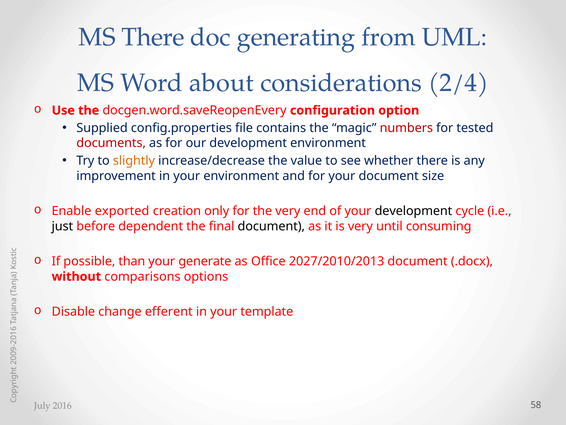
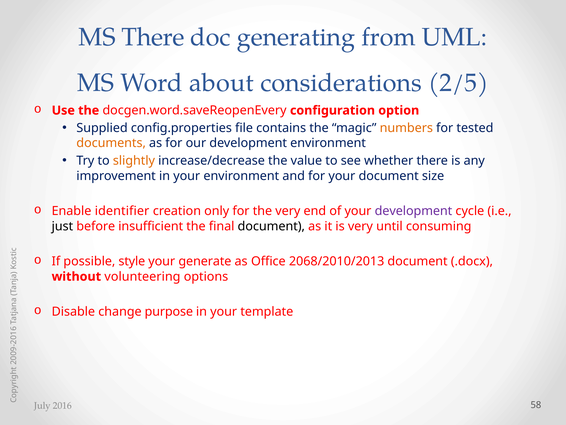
2/4: 2/4 -> 2/5 (458, 83)
numbers colour: red -> orange (406, 128)
documents colour: red -> orange (111, 143)
exported: exported -> identifier (122, 211)
development colour: black -> purple (413, 211)
dependent: dependent -> insufficient (151, 226)
than: than -> style (132, 261)
2027/2010/2013: 2027/2010/2013 -> 2068/2010/2013 (337, 261)
comparisons: comparisons -> volunteering (142, 276)
efferent: efferent -> purpose (169, 311)
